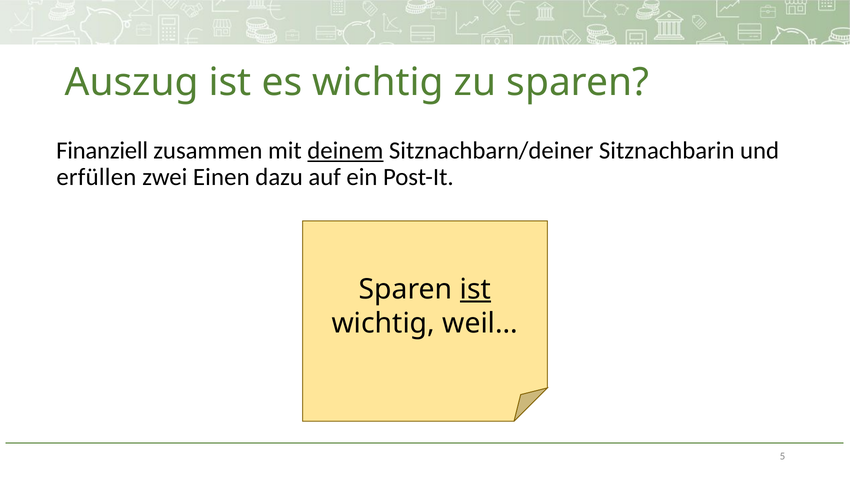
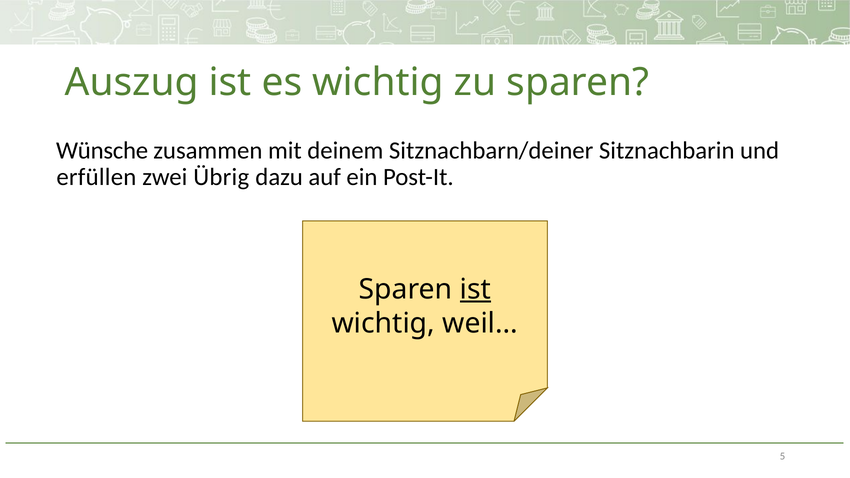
Finanziell: Finanziell -> Wünsche (102, 150)
deinem underline: present -> none (345, 150)
Einen: Einen -> Übrig (221, 177)
